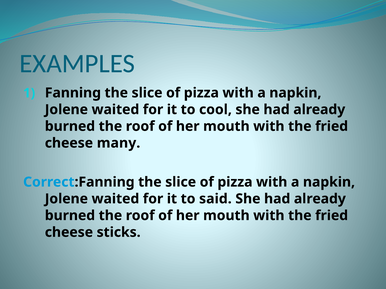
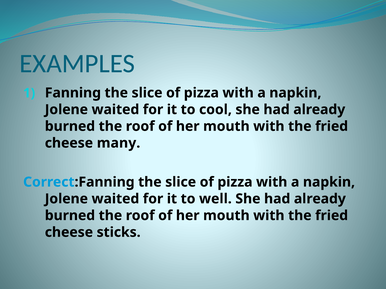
said: said -> well (215, 199)
